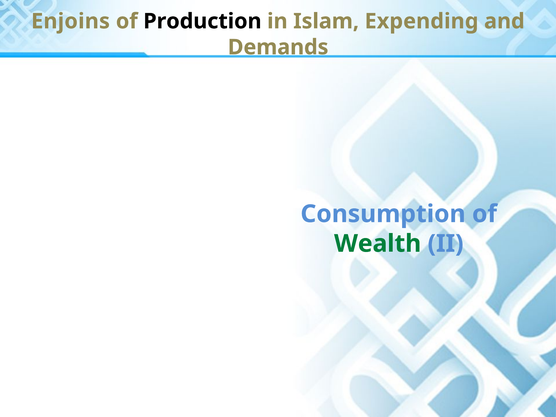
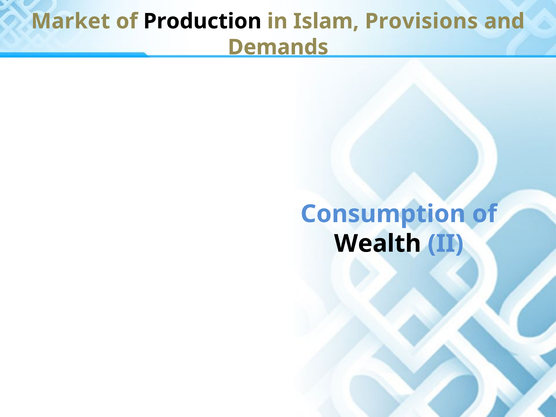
Enjoins: Enjoins -> Market (71, 21)
Expending: Expending -> Provisions (421, 21)
Wealth colour: green -> black (378, 244)
